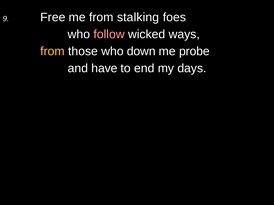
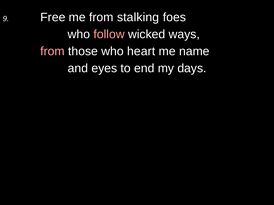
from colour: yellow -> pink (53, 51)
down: down -> heart (141, 51)
probe: probe -> name (194, 51)
have: have -> eyes (104, 68)
